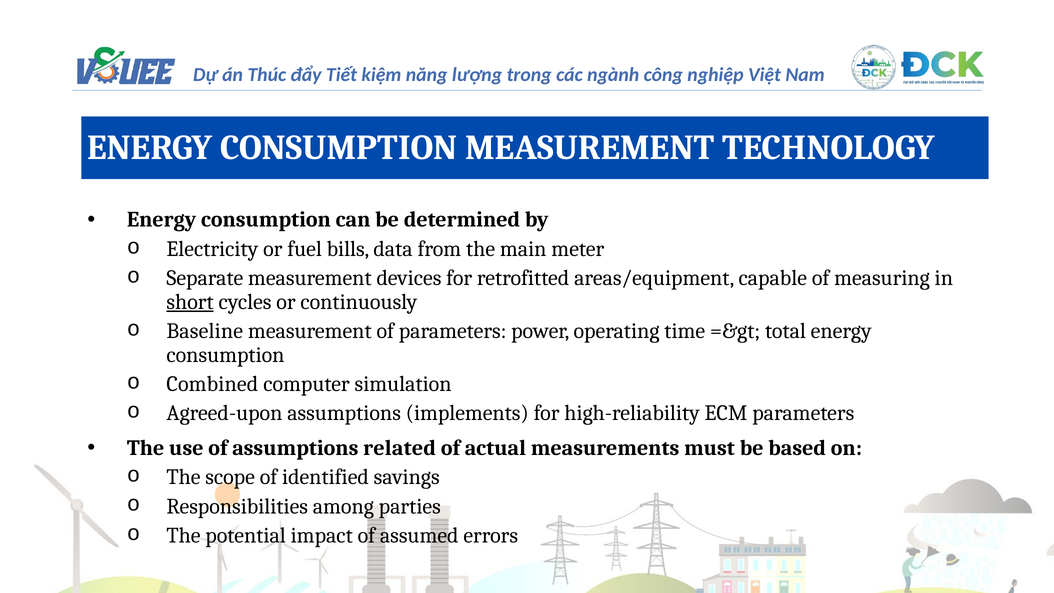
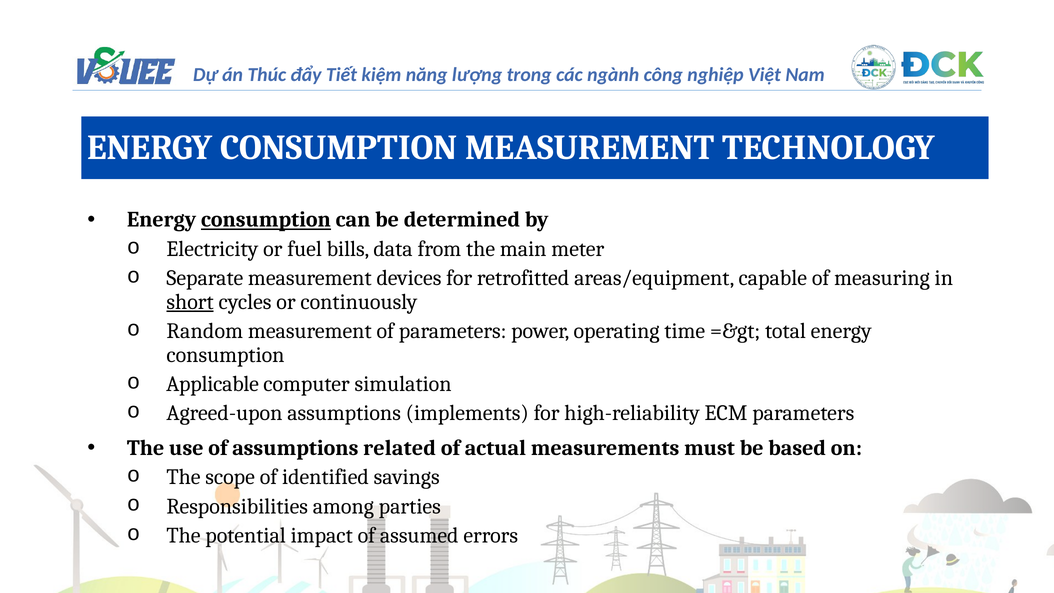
consumption underline: none -> present (266, 220)
Baseline: Baseline -> Random (205, 331)
Combined: Combined -> Applicable (213, 384)
